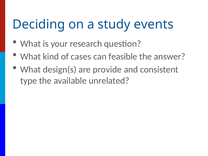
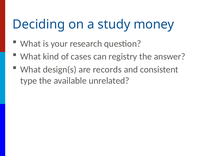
events: events -> money (154, 24)
feasible: feasible -> registry (123, 57)
provide: provide -> records (107, 70)
